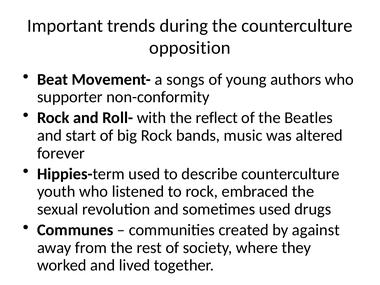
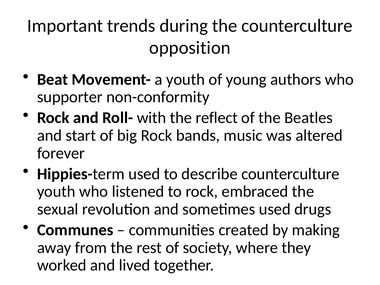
a songs: songs -> youth (186, 79)
against: against -> making (316, 230)
